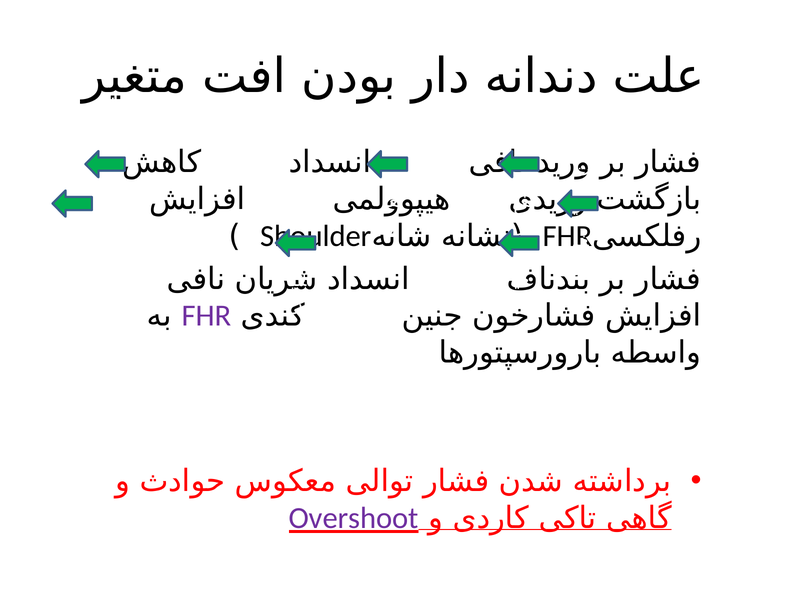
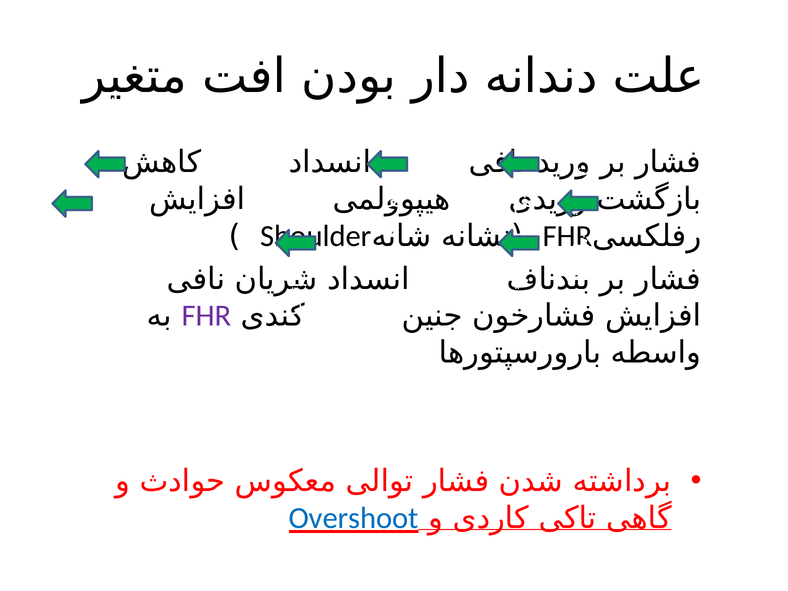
Overshoot colour: purple -> blue (354, 518)
